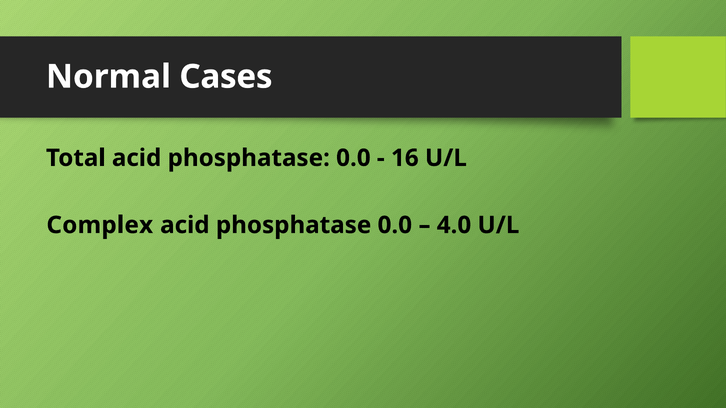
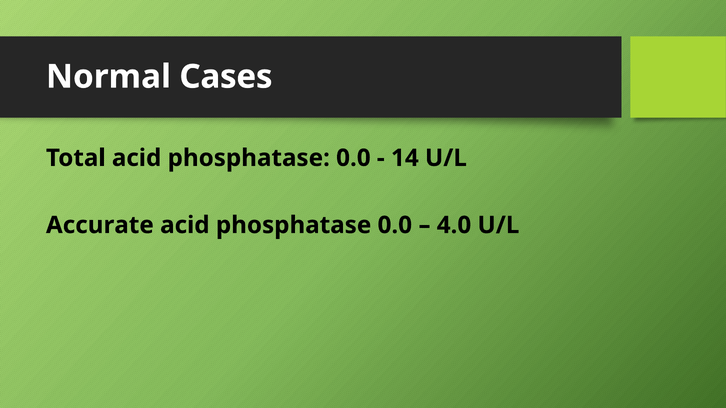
16: 16 -> 14 (405, 158)
Complex: Complex -> Accurate (100, 225)
